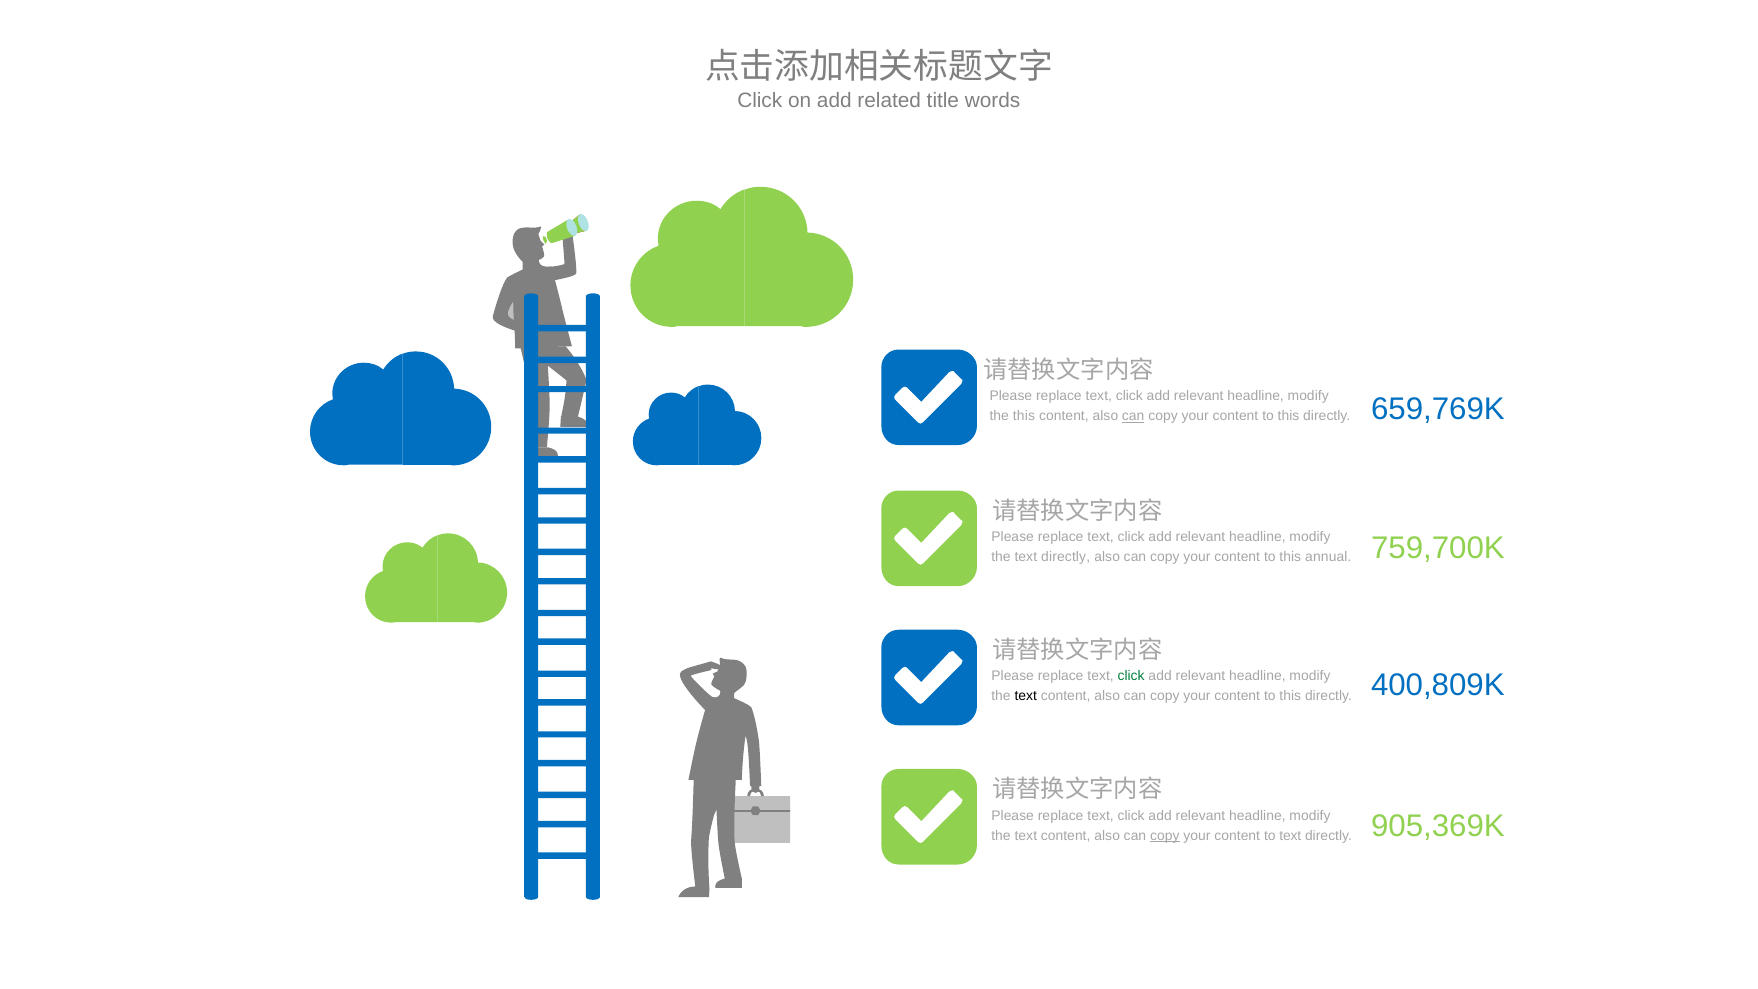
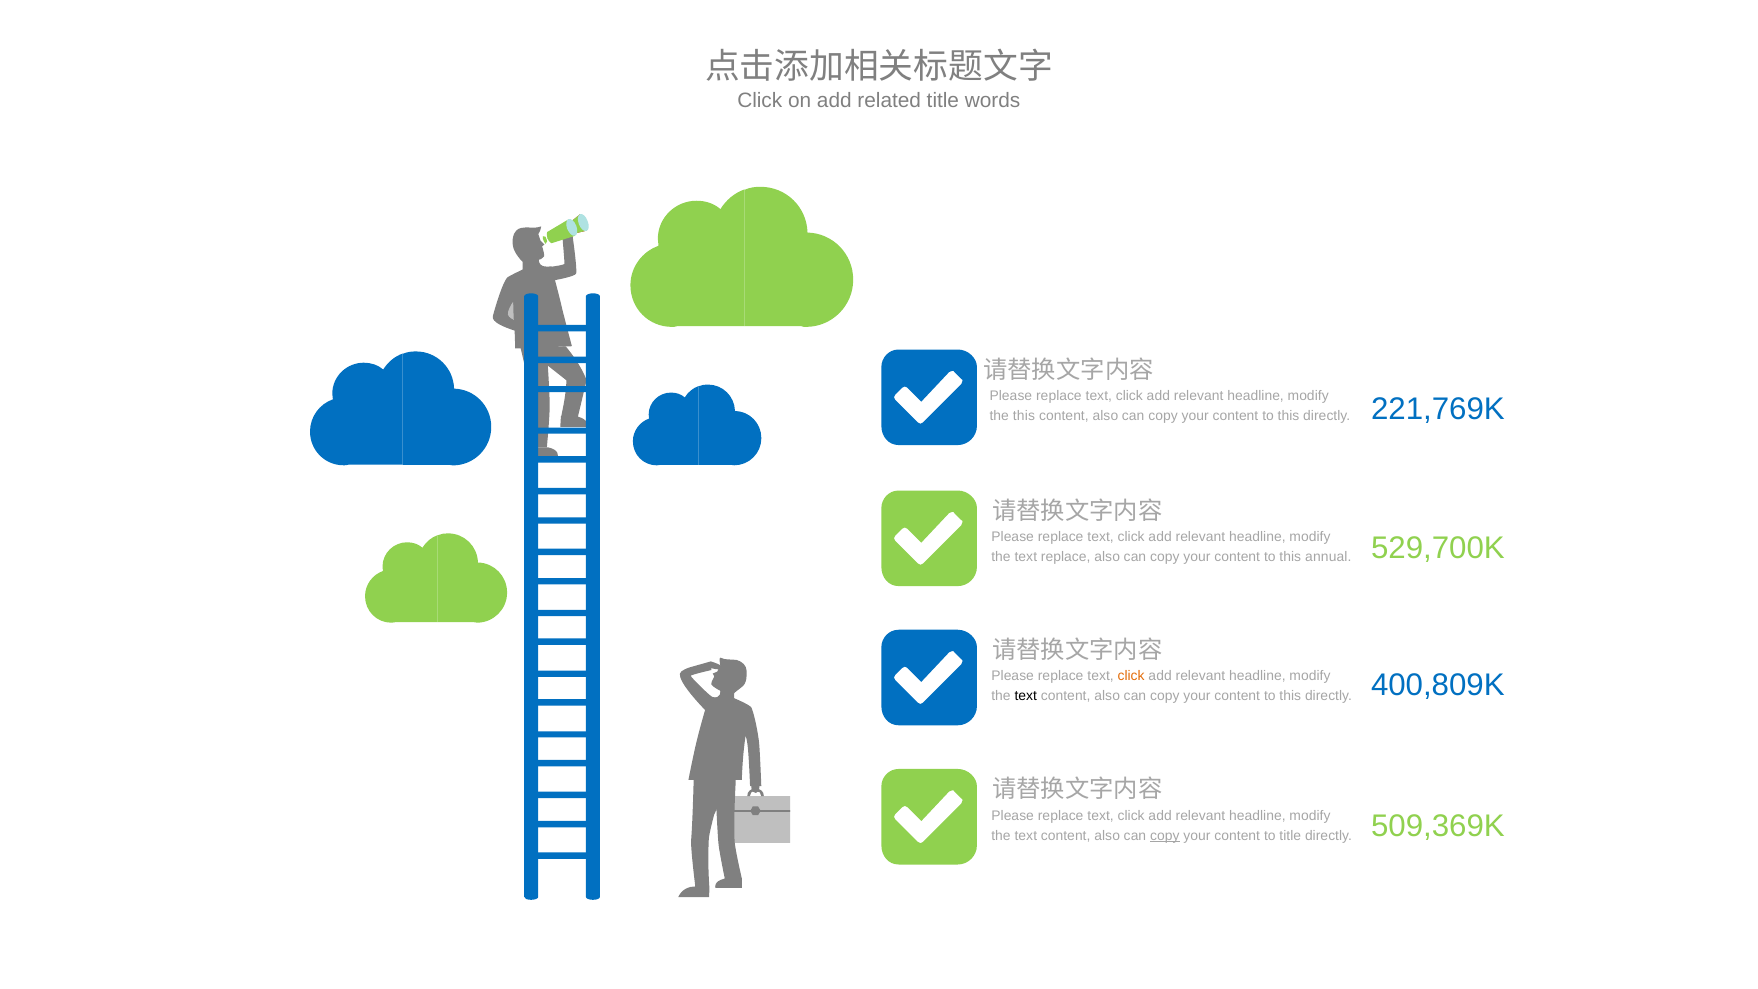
can underline: present -> none (1133, 416)
659,769K: 659,769K -> 221,769K (1438, 409)
759,700K: 759,700K -> 529,700K (1438, 548)
the text directly: directly -> replace (1066, 557)
click colour: green -> orange (1131, 676)
905,369K: 905,369K -> 509,369K (1438, 826)
to text: text -> title (1290, 835)
